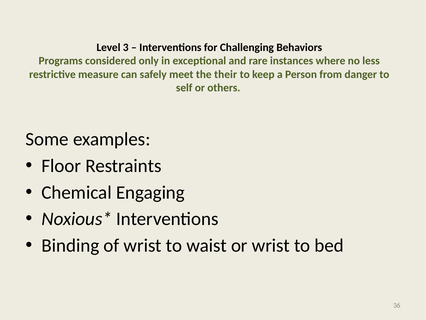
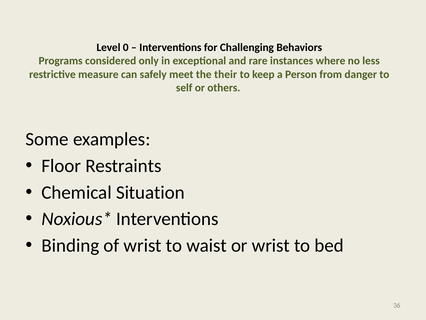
3: 3 -> 0 (126, 47)
Engaging: Engaging -> Situation (150, 192)
